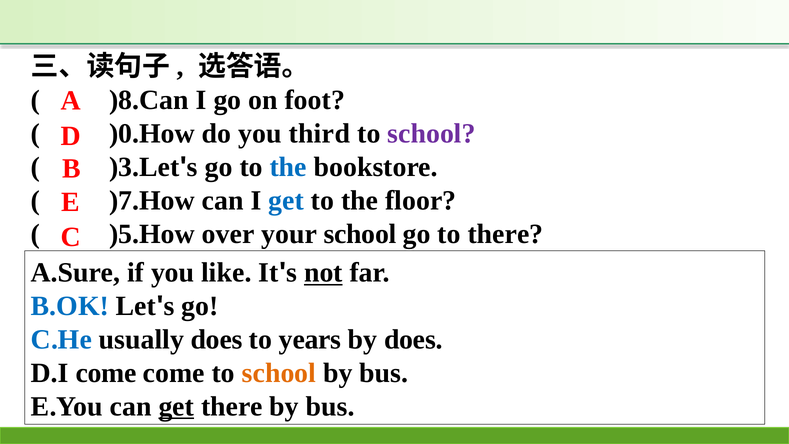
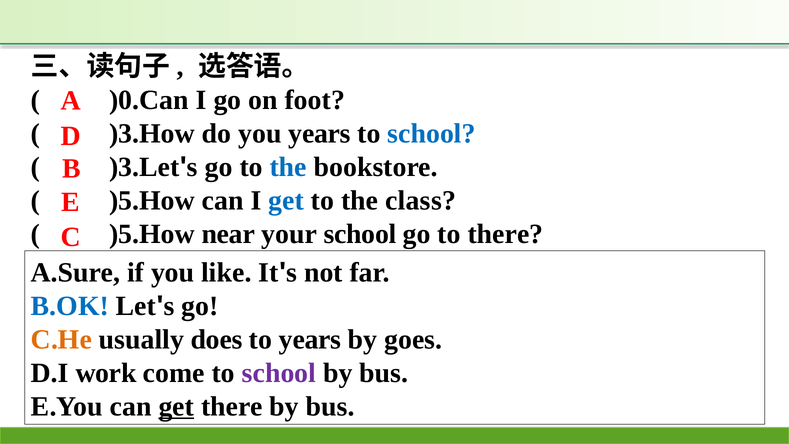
)8.Can: )8.Can -> )0.Can (149, 100)
)0.How: )0.How -> )3.How (152, 134)
you third: third -> years (320, 134)
school colour: purple -> blue (432, 134)
)7.How: )7.How -> )5.How (152, 200)
floor: floor -> class (421, 200)
over: over -> near (228, 234)
not underline: present -> none (323, 273)
C.He colour: blue -> orange (61, 339)
by does: does -> goes (413, 339)
D.I come: come -> work (106, 373)
school colour: orange -> purple (279, 373)
